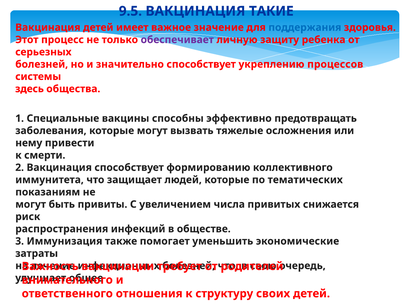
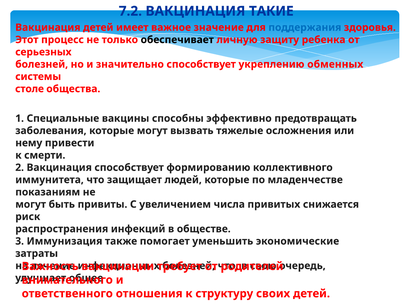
9.5: 9.5 -> 7.2 (130, 11)
обеспечивает colour: purple -> black (177, 40)
процессов: процессов -> обменных (335, 64)
здесь: здесь -> столе (30, 89)
тематических: тематических -> младенчестве (305, 180)
